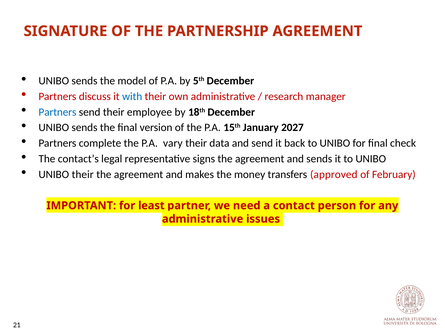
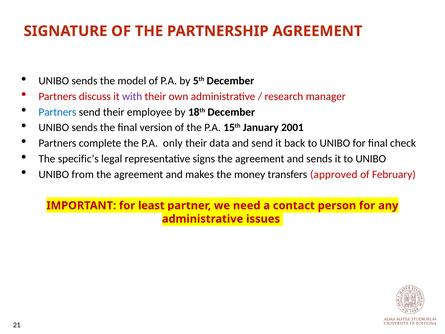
with colour: blue -> purple (132, 96)
2027: 2027 -> 2001 (292, 128)
vary: vary -> only (173, 143)
contact’s: contact’s -> specific’s (78, 159)
UNIBO their: their -> from (83, 174)
